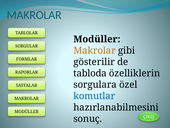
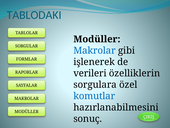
MAKROLAR: MAKROLAR -> TABLODAKI (34, 15)
Makrolar colour: orange -> blue (95, 50)
gösterilir: gösterilir -> işlenerek (94, 62)
tabloda: tabloda -> verileri (90, 73)
